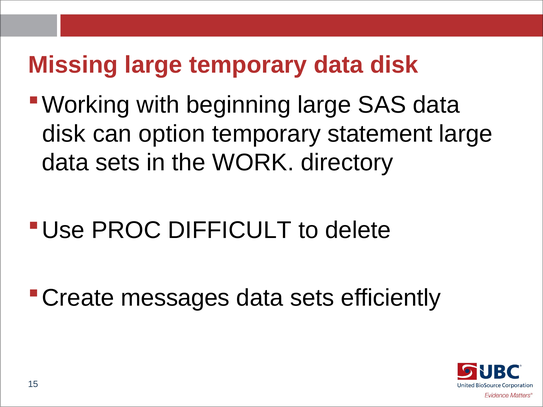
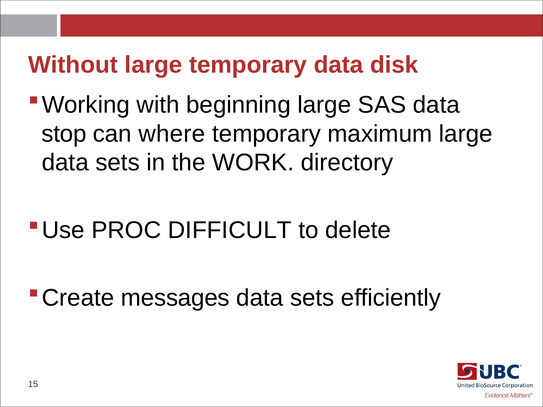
Missing: Missing -> Without (73, 65)
disk: disk -> stop (64, 134)
option: option -> where (172, 134)
statement: statement -> maximum (380, 134)
